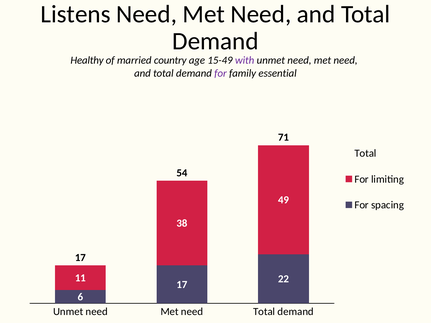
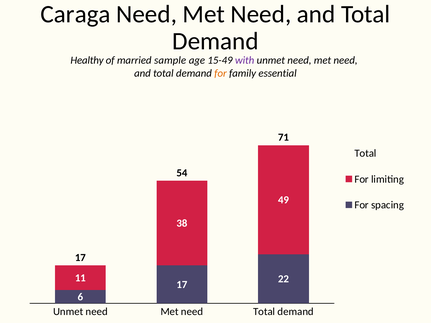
Listens: Listens -> Caraga (76, 14)
country: country -> sample (170, 60)
for colour: purple -> orange (221, 73)
